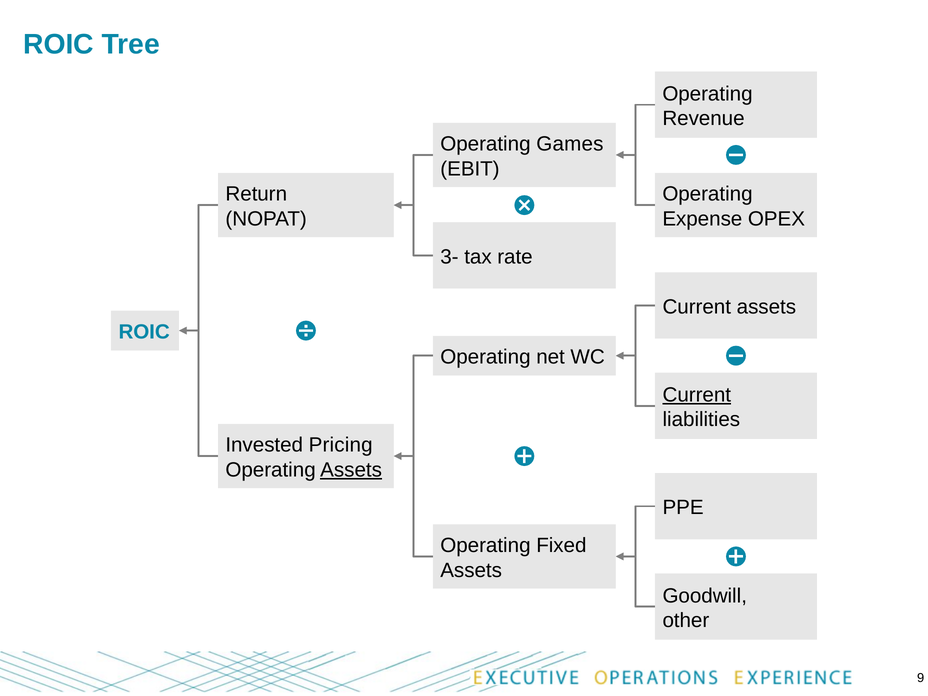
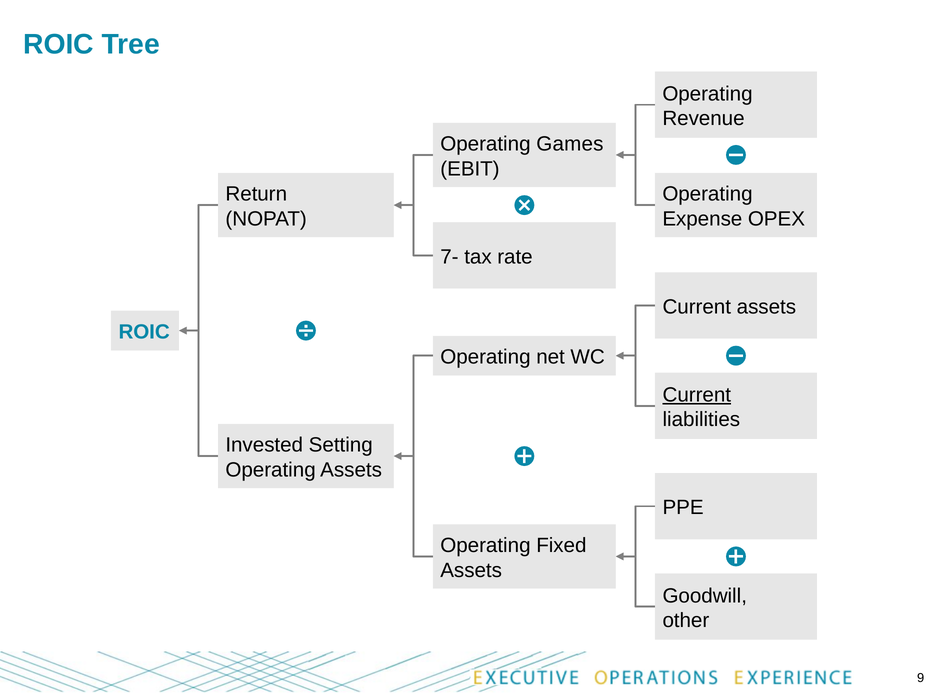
3-: 3- -> 7- (449, 257)
Pricing: Pricing -> Setting (341, 445)
Assets underline: present -> none (351, 470)
